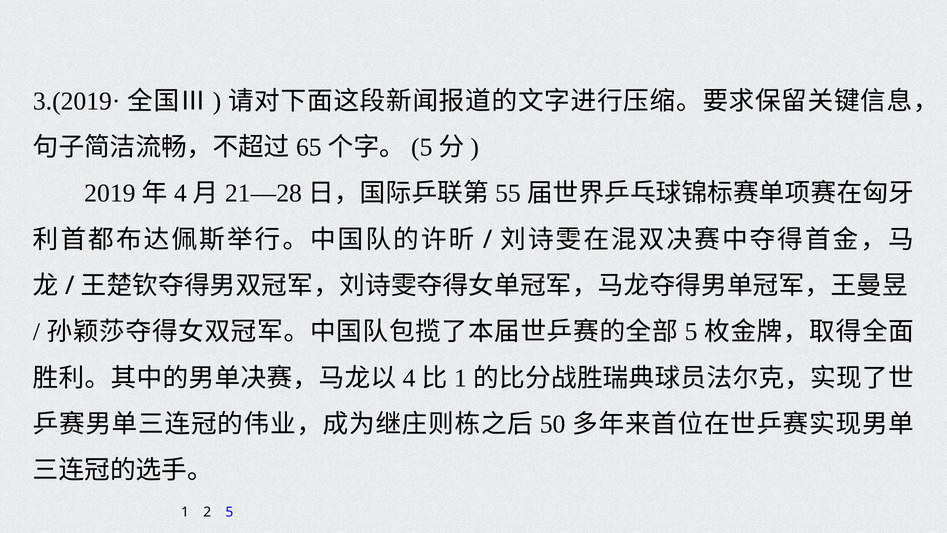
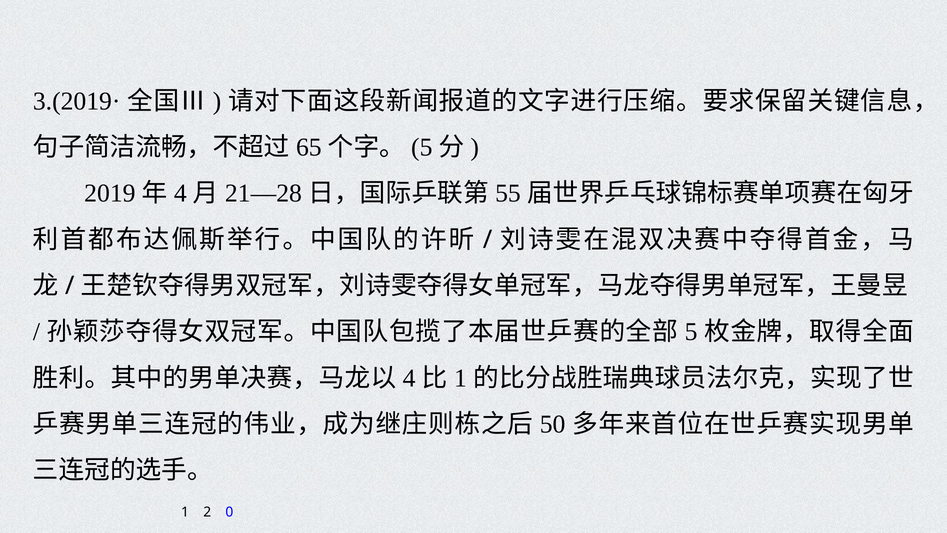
2 5: 5 -> 0 (229, 512)
